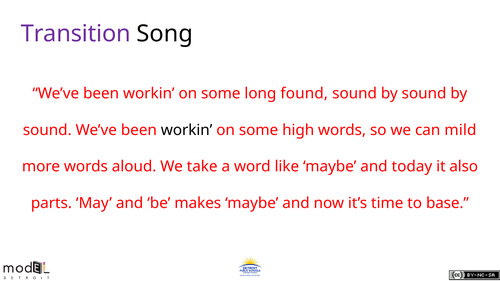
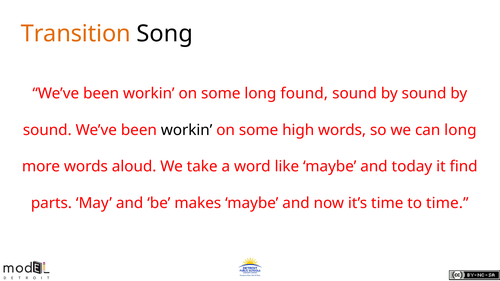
Transition colour: purple -> orange (76, 34)
can mild: mild -> long (460, 130)
also: also -> find (464, 167)
to base: base -> time (447, 203)
